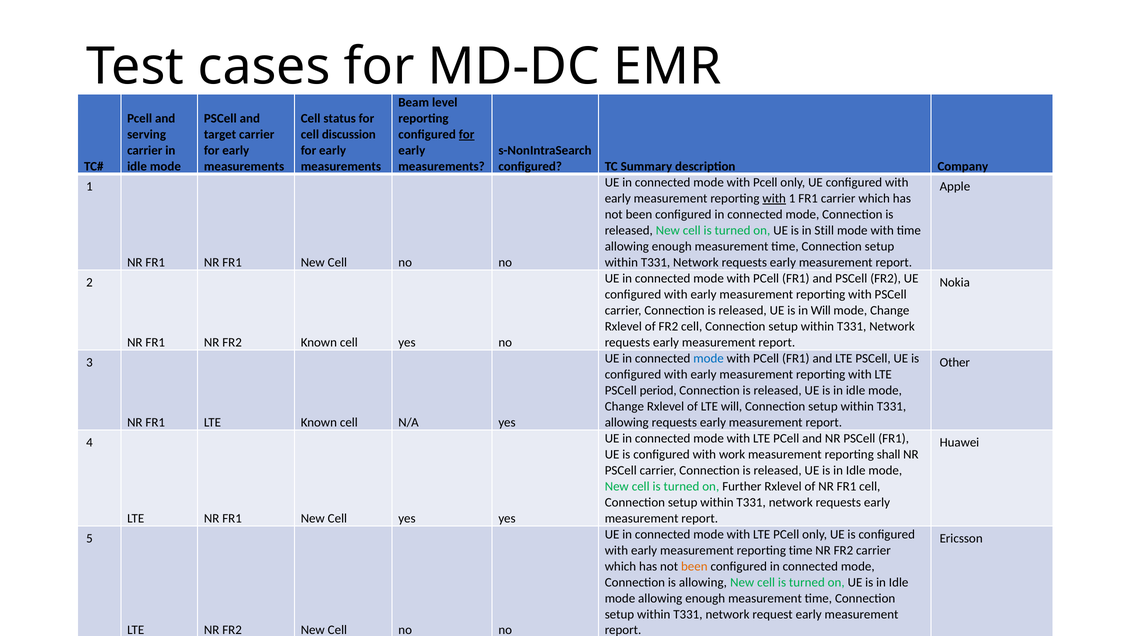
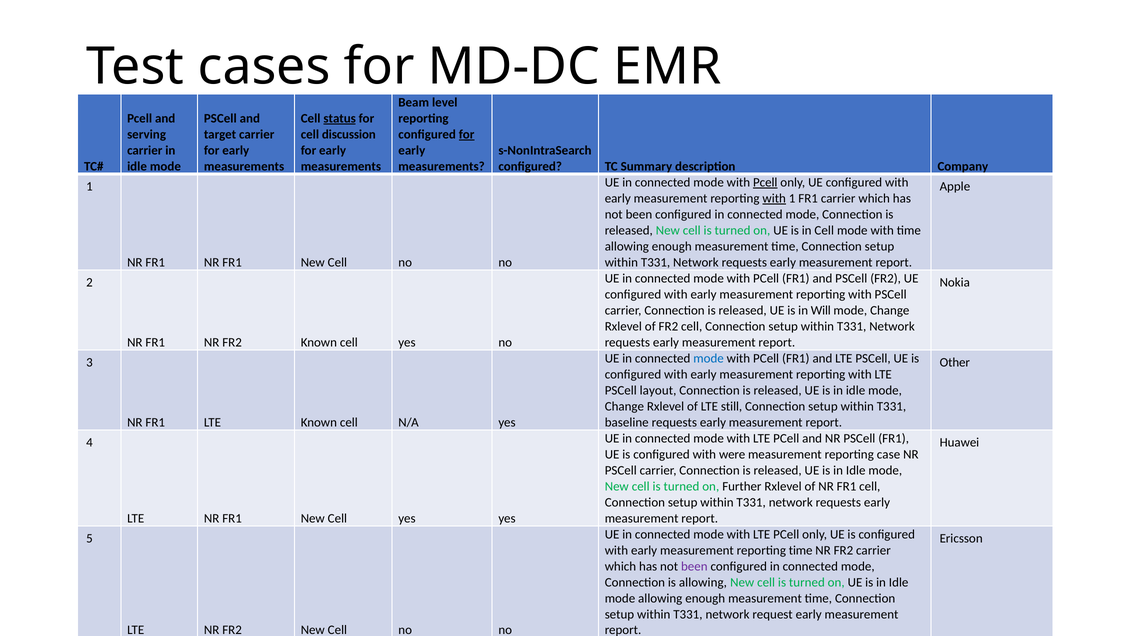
status underline: none -> present (340, 118)
Pcell underline: none -> present (765, 182)
in Still: Still -> Cell (824, 230)
period: period -> layout (658, 390)
LTE will: will -> still (732, 406)
allowing: allowing -> baseline (627, 422)
work: work -> were (732, 454)
shall: shall -> case (889, 454)
been colour: orange -> purple (694, 566)
